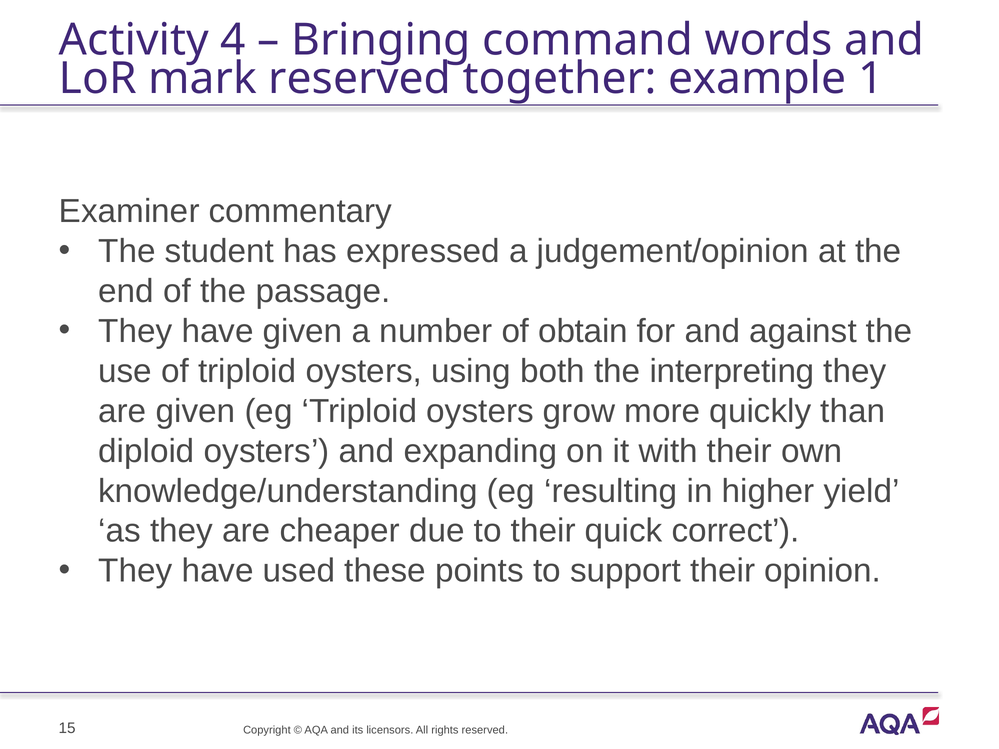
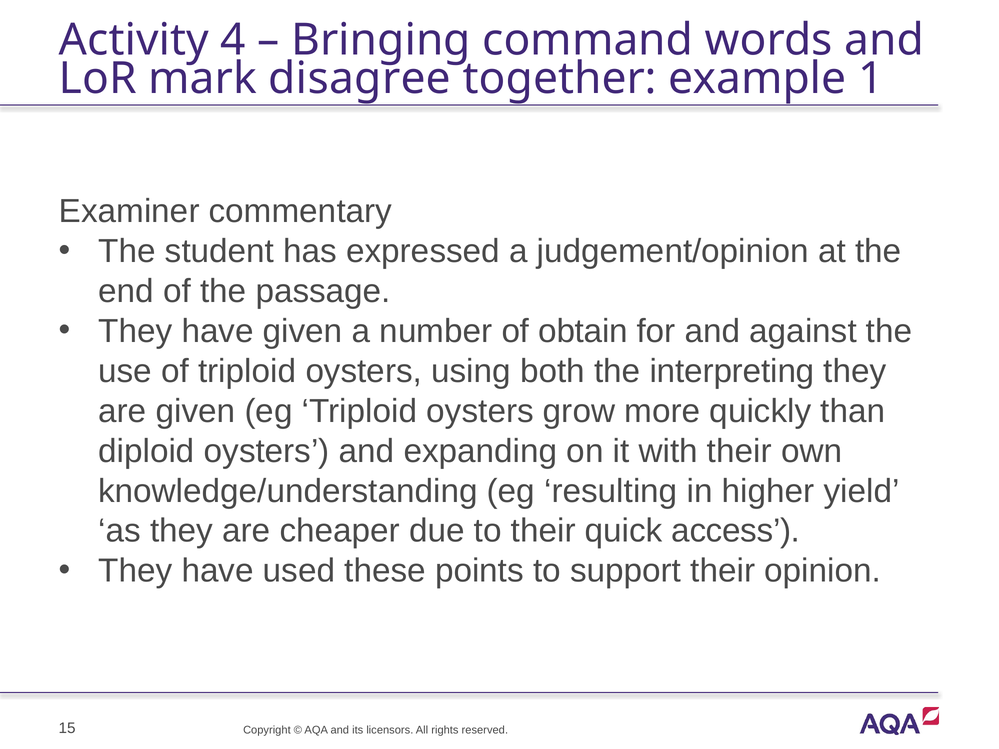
mark reserved: reserved -> disagree (360, 79)
correct: correct -> access (736, 531)
